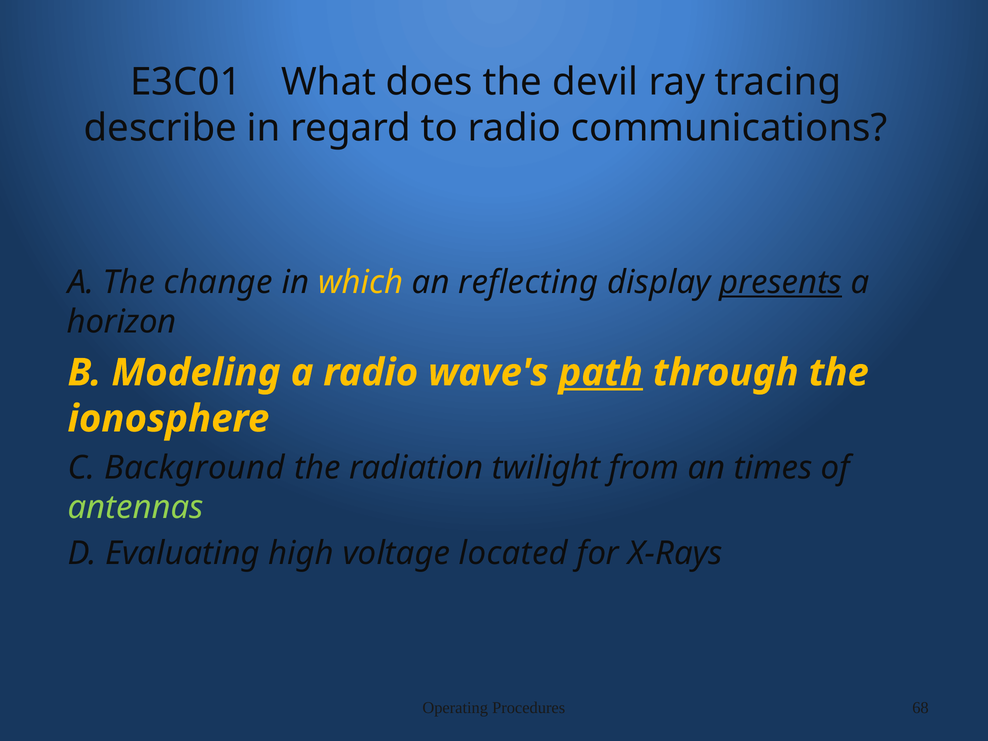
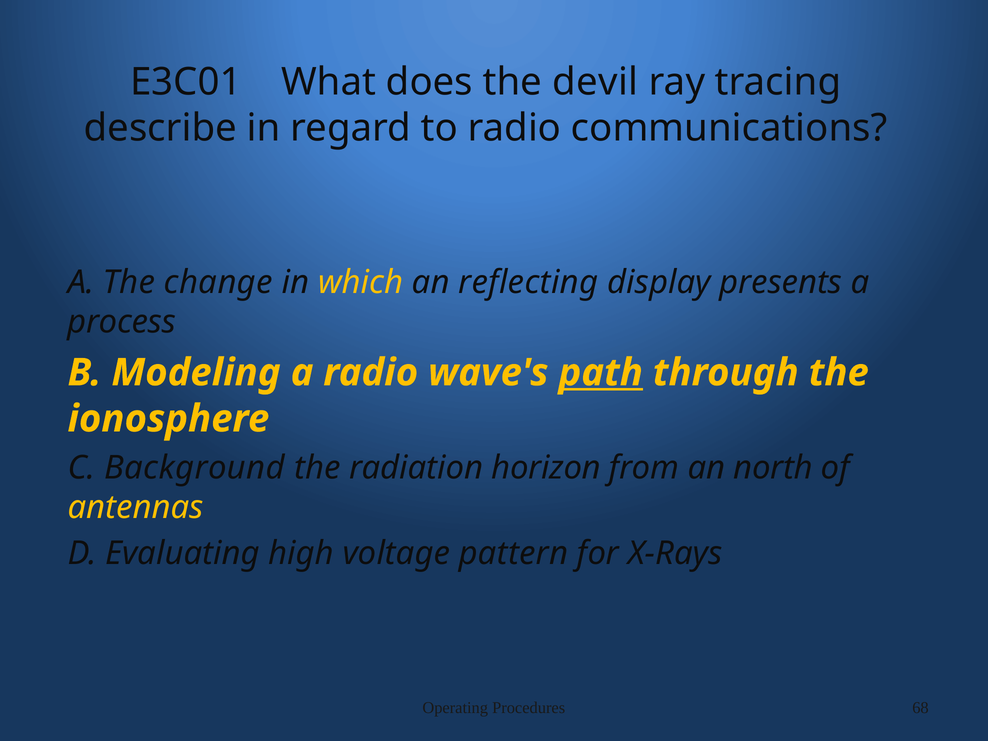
presents underline: present -> none (781, 282)
horizon: horizon -> process (122, 322)
twilight: twilight -> horizon (546, 468)
times: times -> north (773, 468)
antennas colour: light green -> yellow (136, 507)
located: located -> pattern (513, 553)
